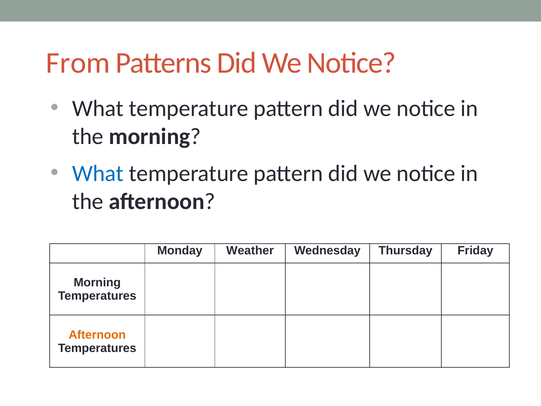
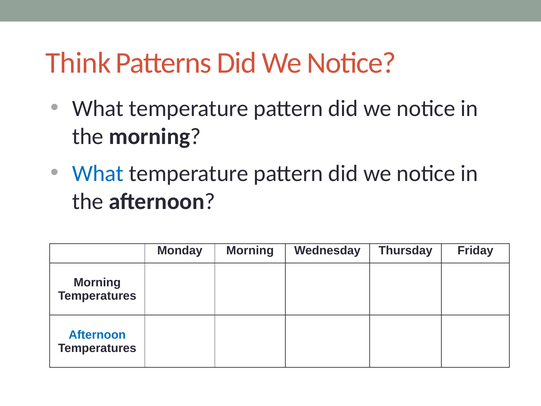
From: From -> Think (78, 63)
Monday Weather: Weather -> Morning (250, 250)
Afternoon colour: orange -> blue (97, 335)
